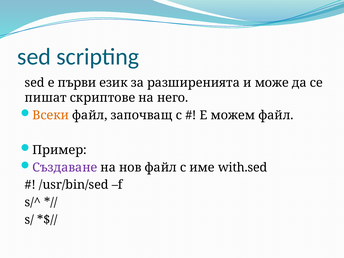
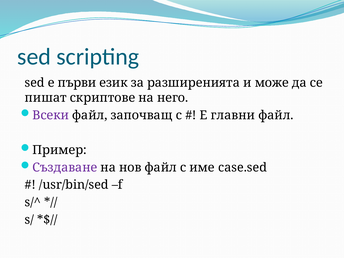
Всеки colour: orange -> purple (51, 115)
можем: можем -> главни (233, 115)
with.sed: with.sed -> case.sed (243, 167)
